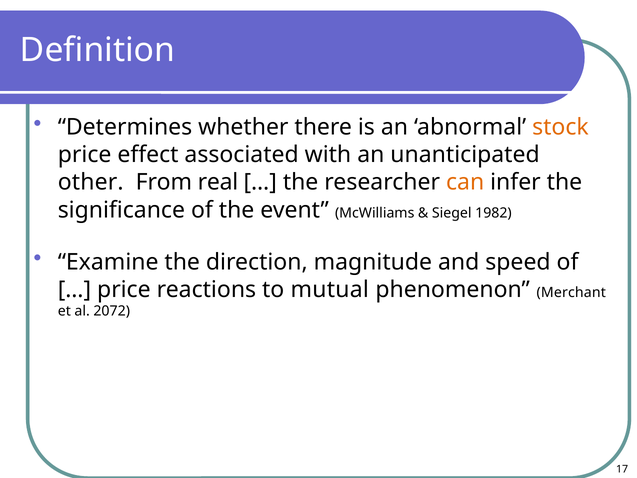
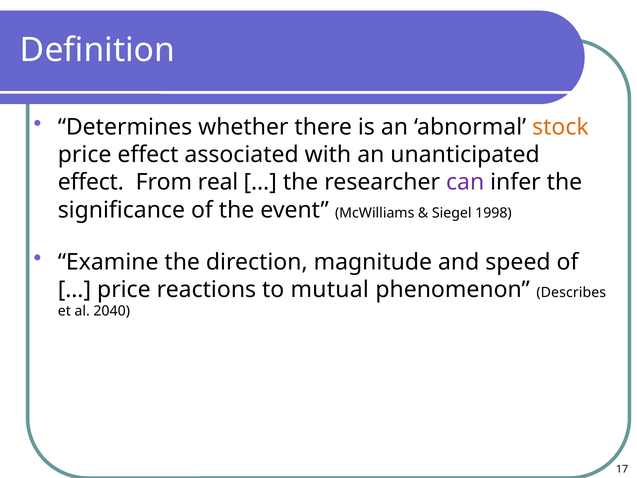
other: other -> effect (91, 182)
can colour: orange -> purple (465, 182)
1982: 1982 -> 1998 (493, 213)
Merchant: Merchant -> Describes (571, 292)
2072: 2072 -> 2040 (112, 311)
